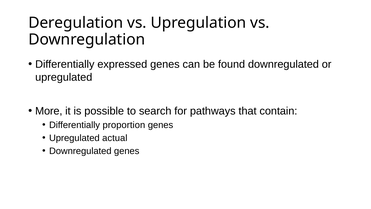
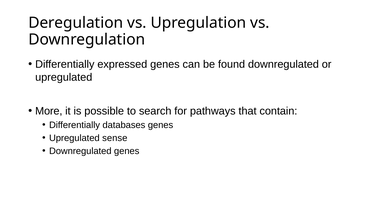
proportion: proportion -> databases (124, 125)
actual: actual -> sense (115, 138)
